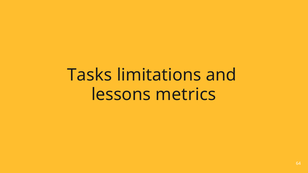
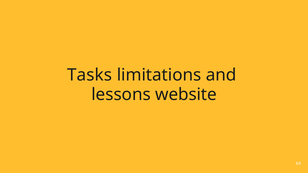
metrics: metrics -> website (186, 95)
